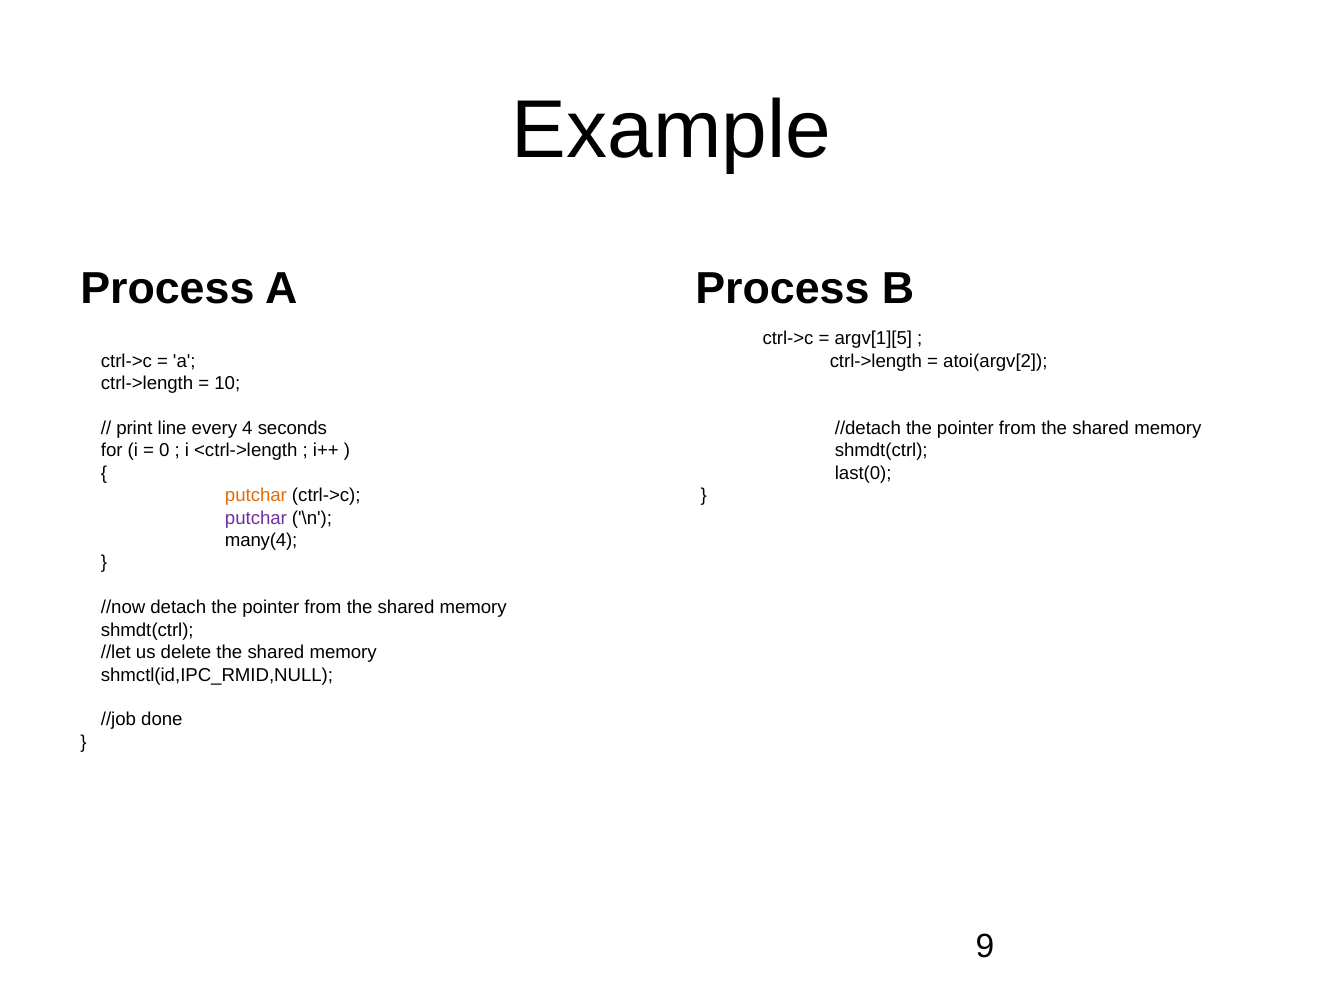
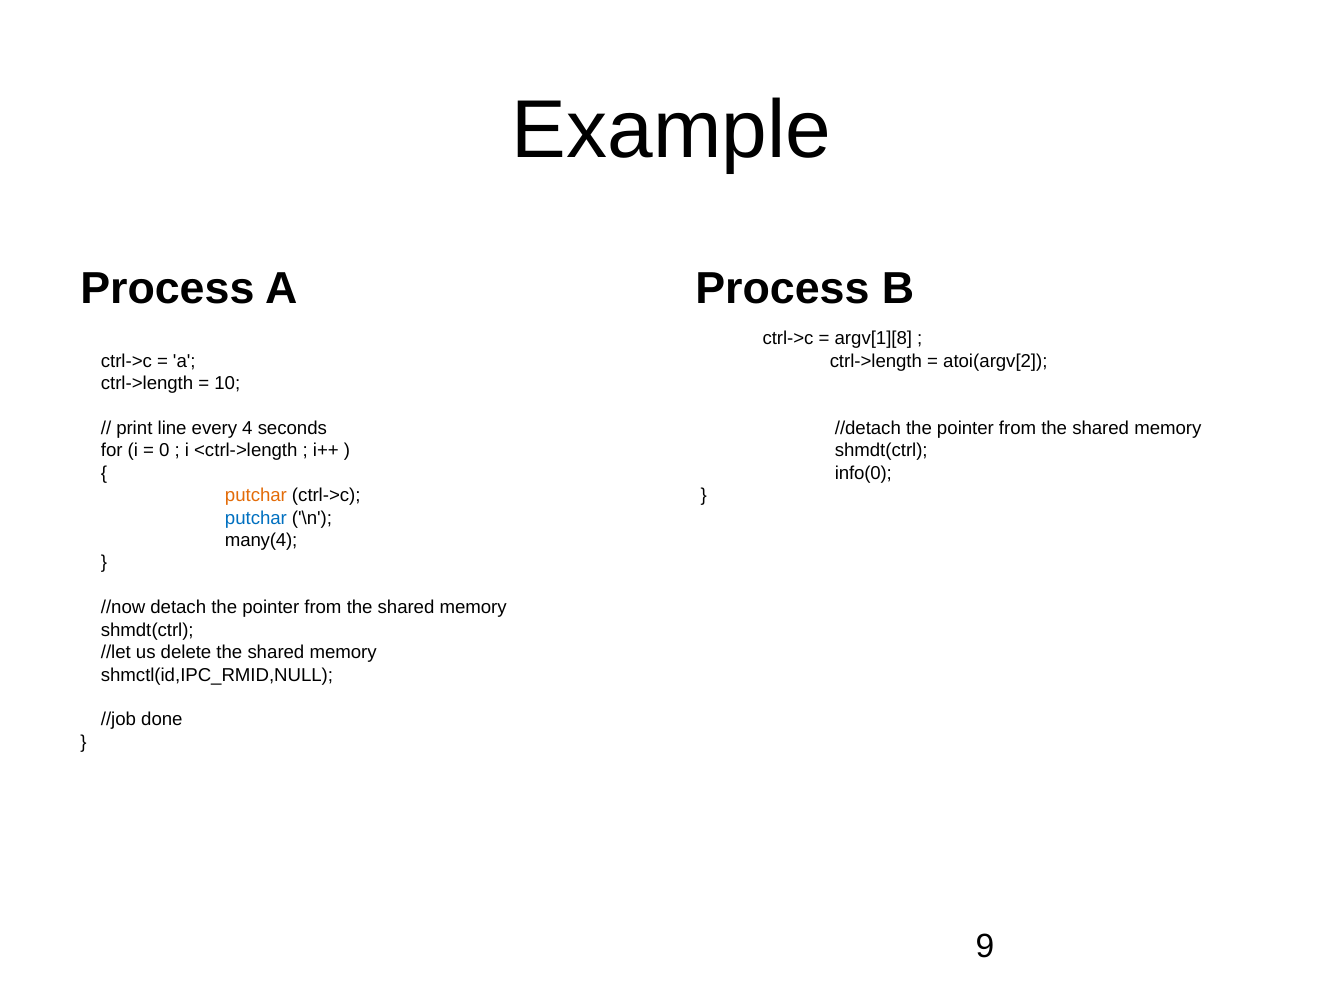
argv[1][5: argv[1][5 -> argv[1][8 (873, 339)
last(0: last(0 -> info(0 (863, 473)
putchar colour: purple -> blue (256, 518)
